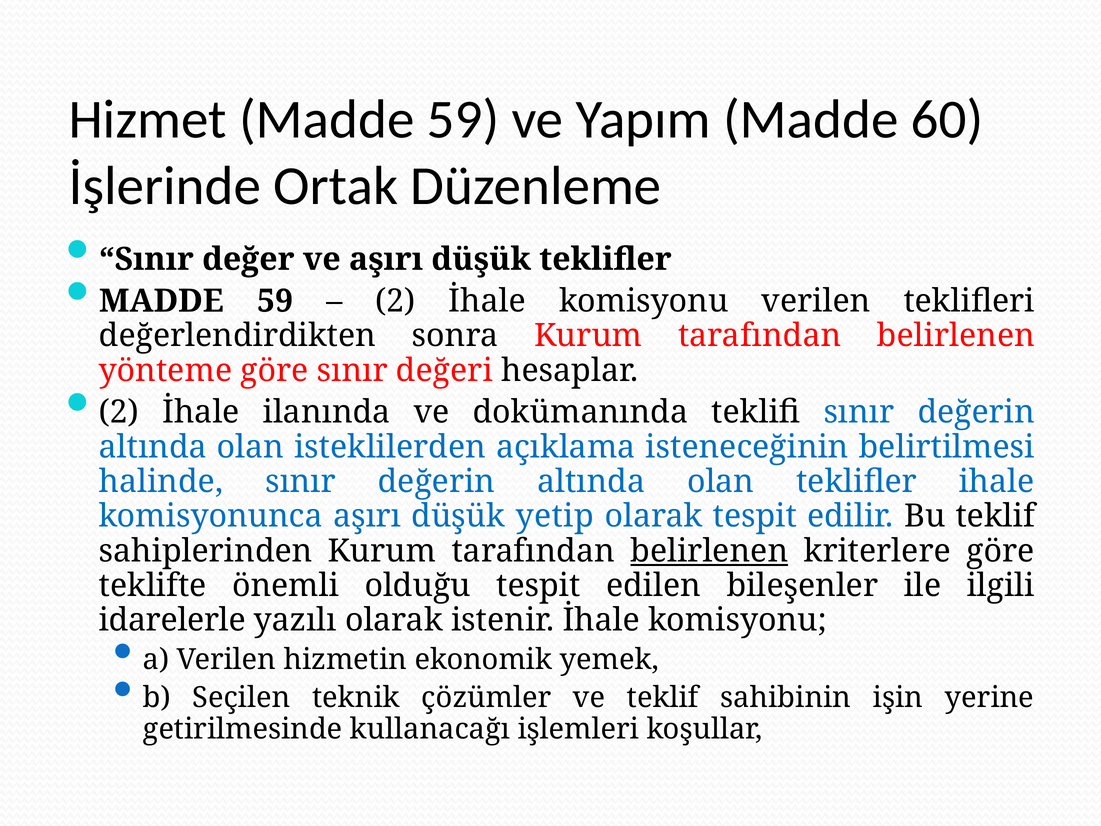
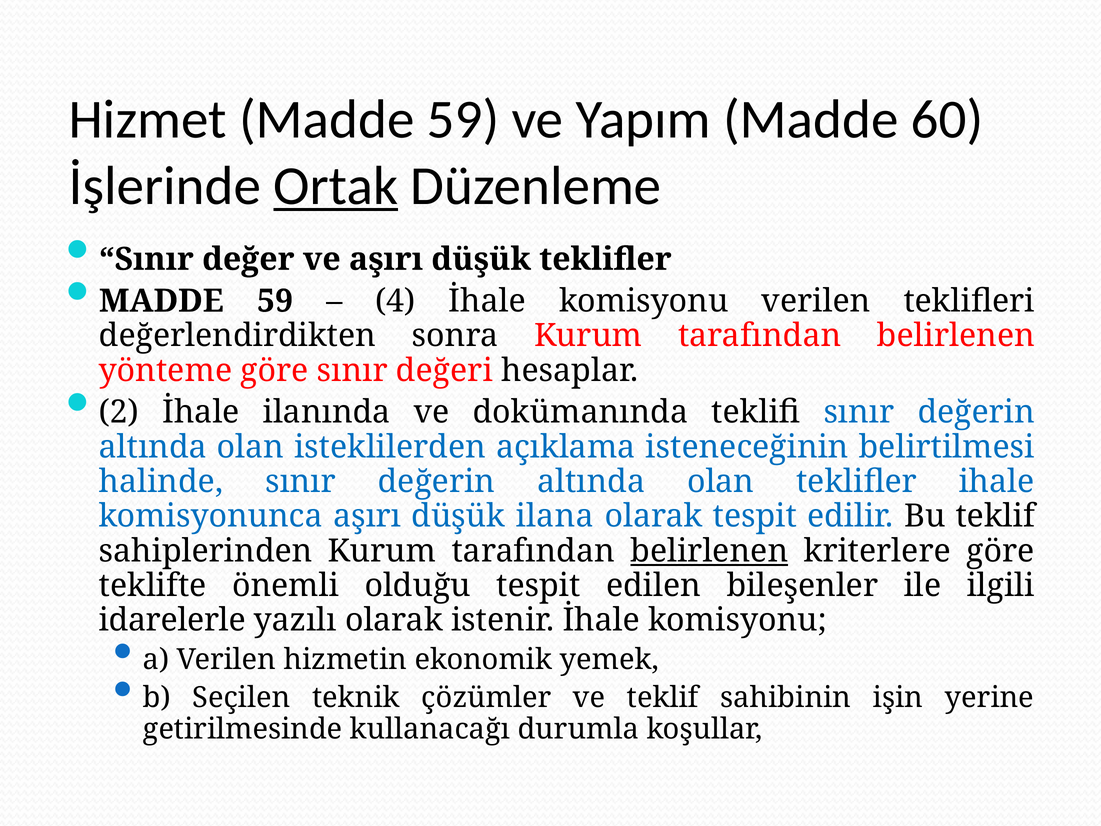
Ortak underline: none -> present (336, 186)
2: 2 -> 4 (395, 301)
yetip: yetip -> ilana (555, 516)
işlemleri: işlemleri -> durumla (578, 729)
